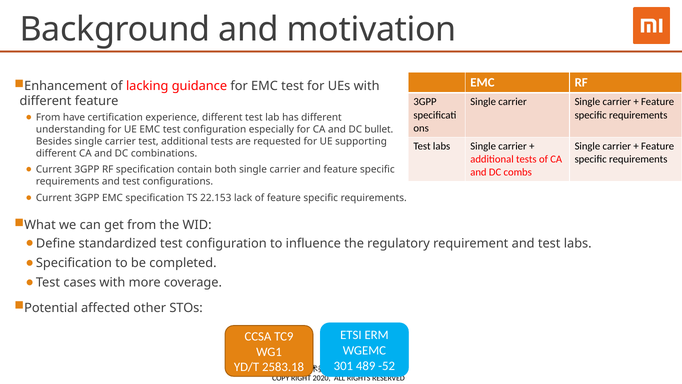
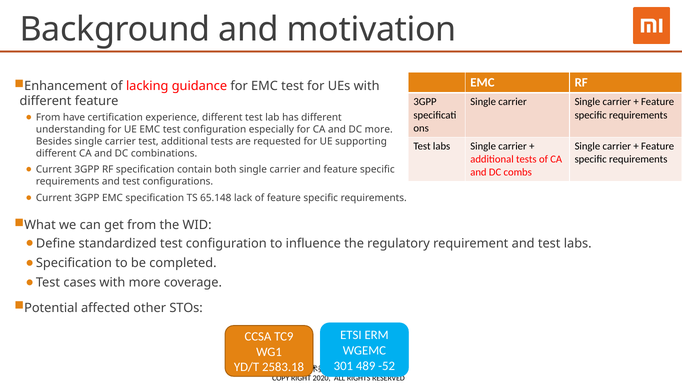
DC bullet: bullet -> more (379, 129)
22.153: 22.153 -> 65.148 (216, 198)
